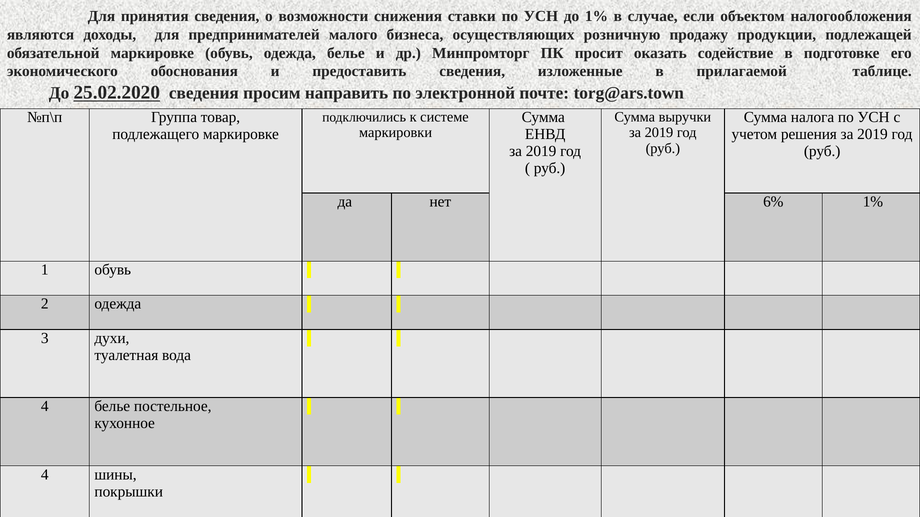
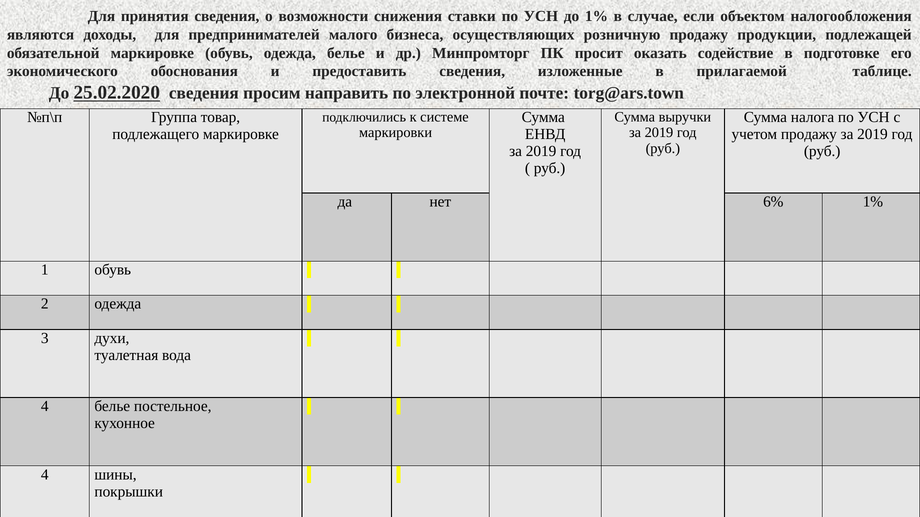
учетом решения: решения -> продажу (809, 135)
